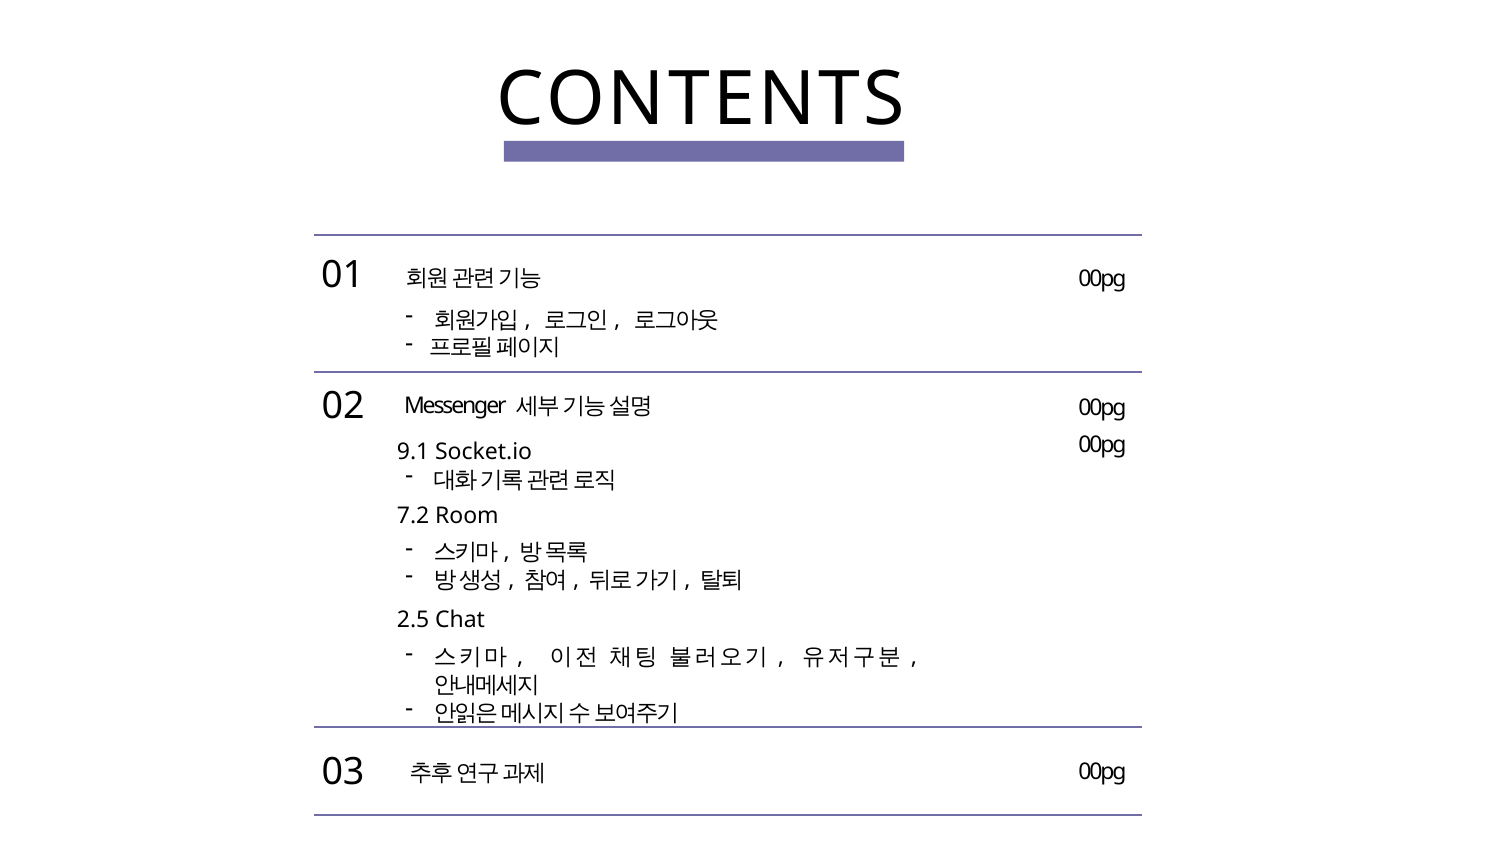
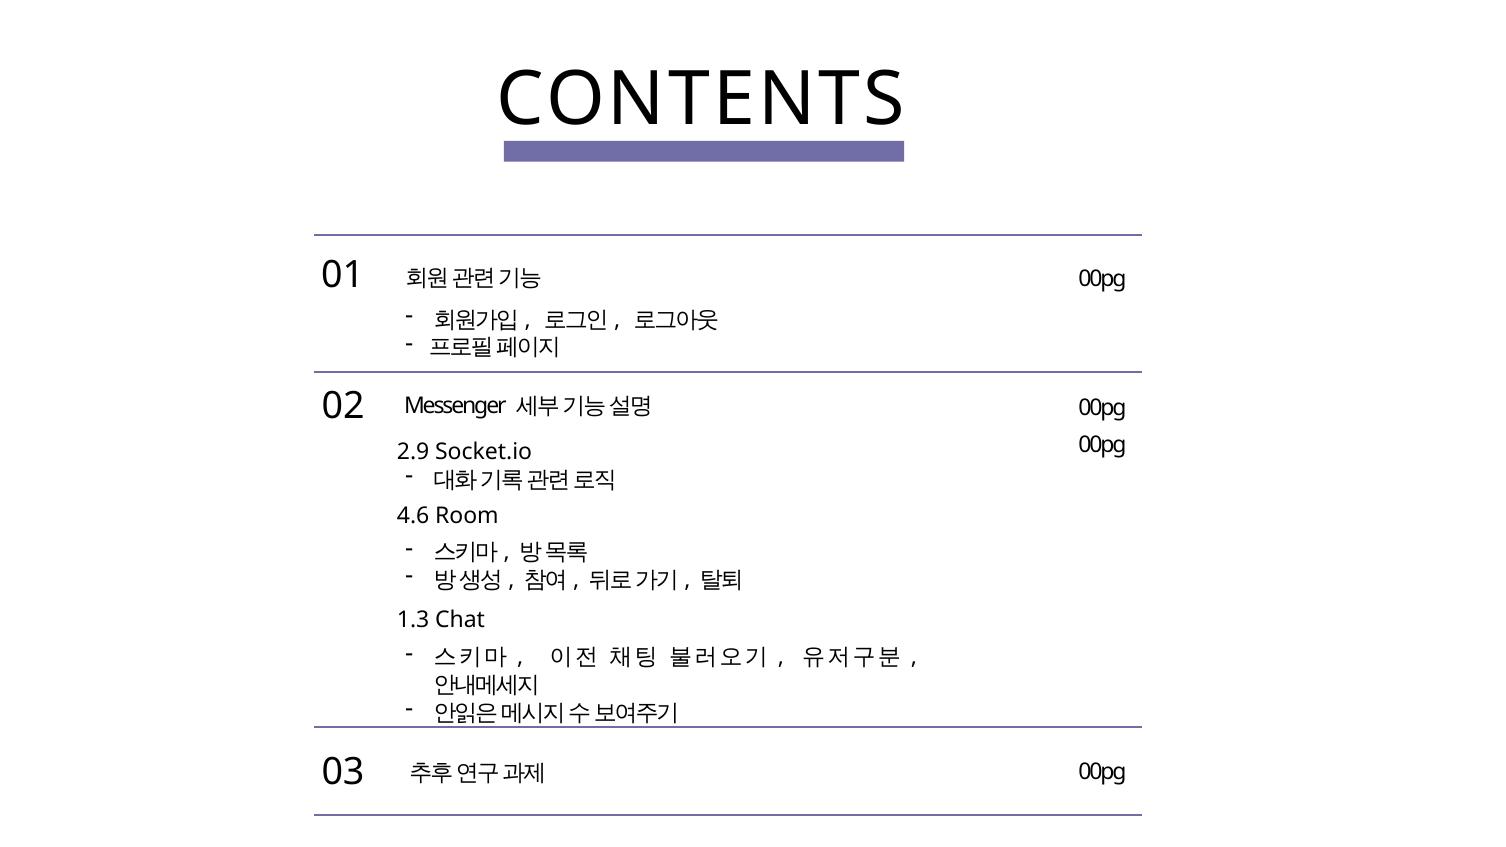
9.1: 9.1 -> 2.9 (413, 452)
7.2: 7.2 -> 4.6 (413, 516)
2.5: 2.5 -> 1.3 (413, 620)
